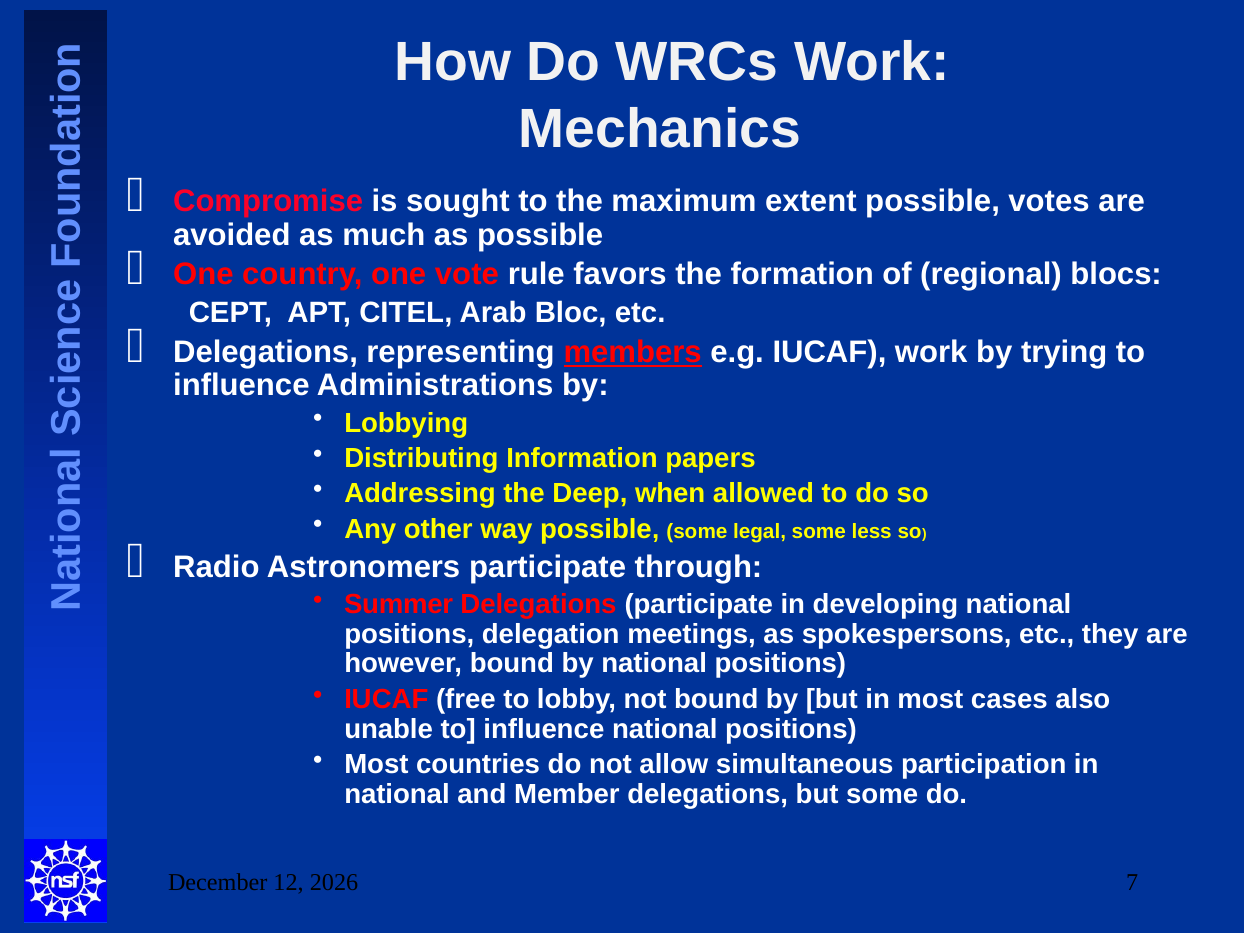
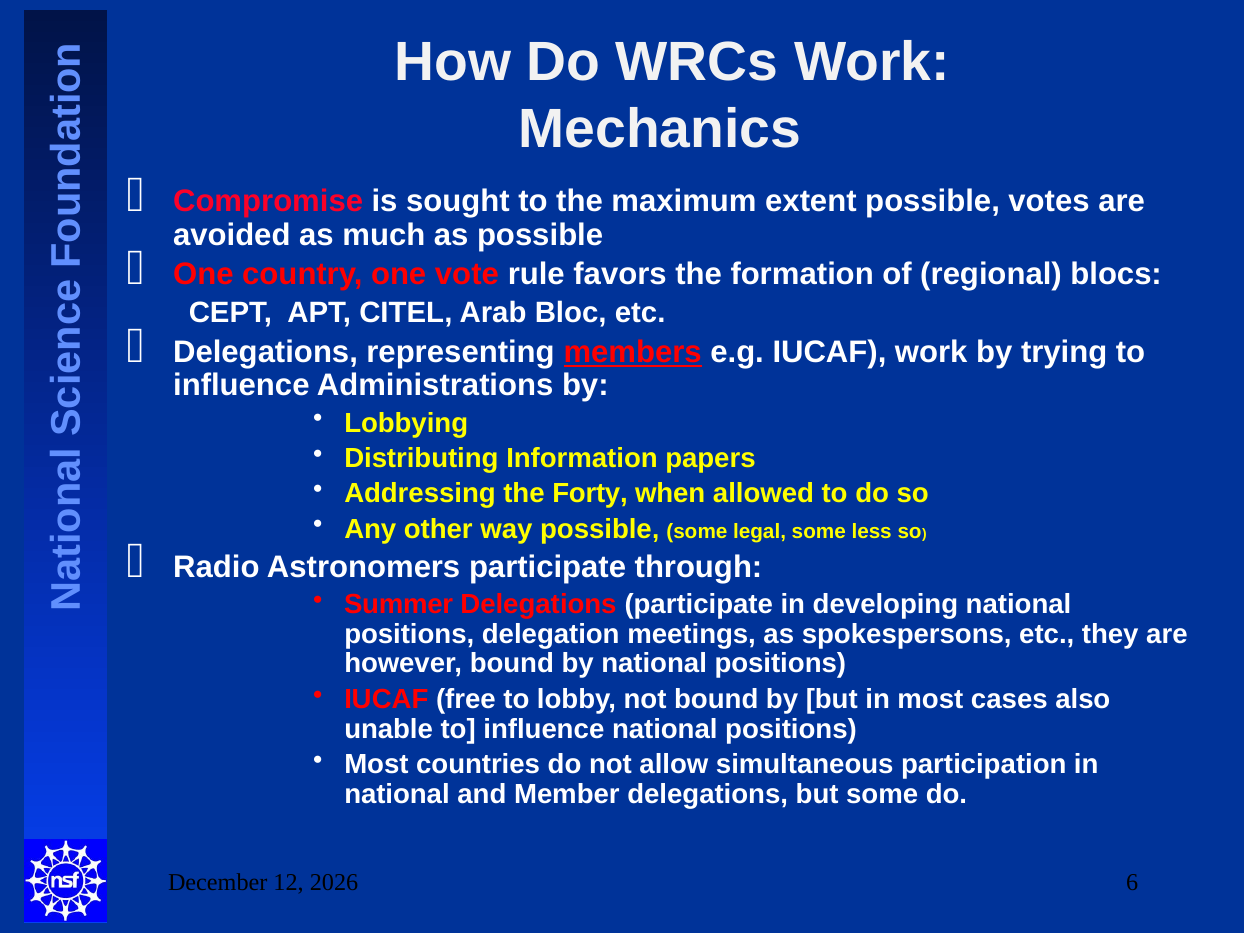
Deep: Deep -> Forty (590, 494)
7: 7 -> 6 (1132, 883)
